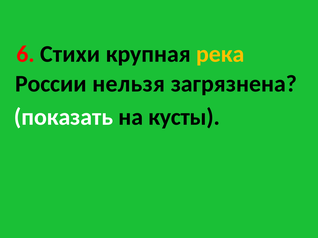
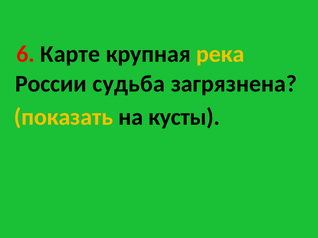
Стихи: Стихи -> Карте (70, 54)
нельзя: нельзя -> судьба (129, 84)
показать colour: white -> yellow (64, 117)
